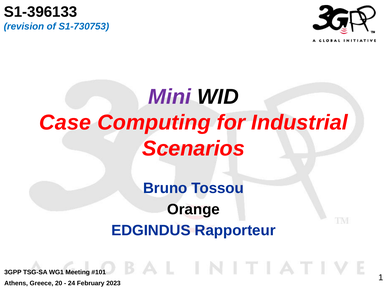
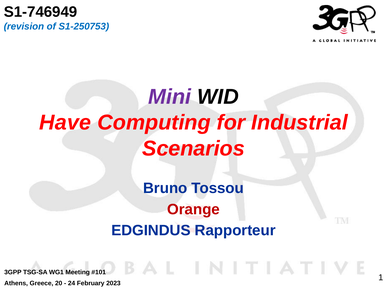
S1-396133: S1-396133 -> S1-746949 (41, 12)
S1-730753: S1-730753 -> S1-250753 (84, 26)
Case: Case -> Have (65, 123)
Orange colour: black -> red (194, 209)
